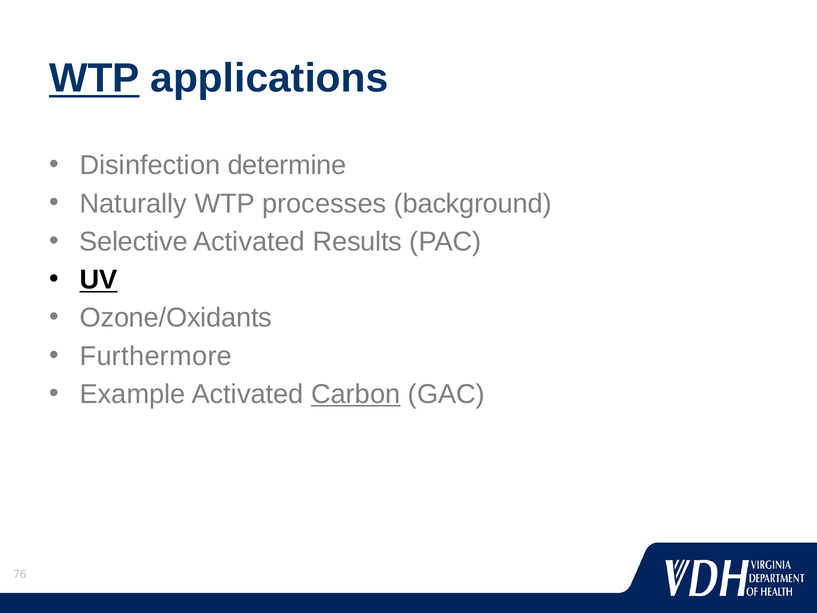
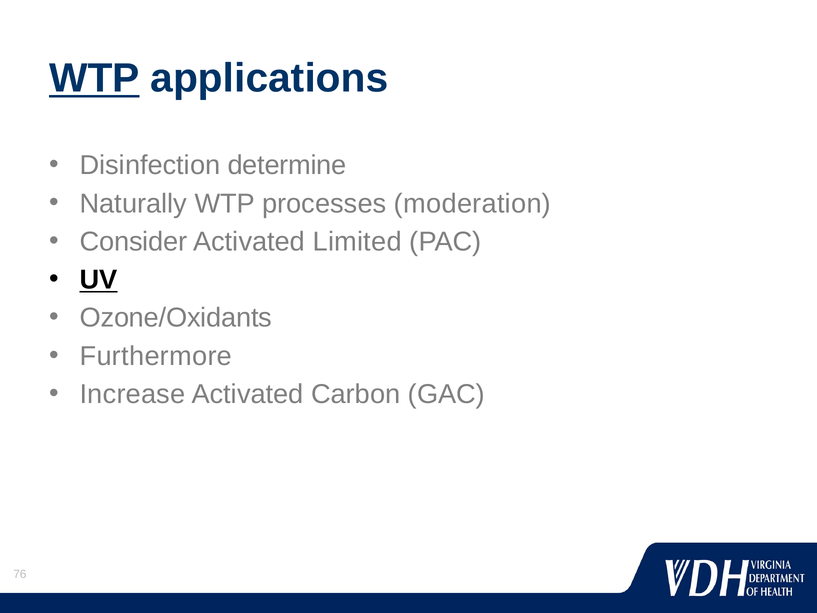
background: background -> moderation (473, 203)
Selective: Selective -> Consider (133, 242)
Results: Results -> Limited (357, 242)
Example: Example -> Increase (133, 394)
Carbon underline: present -> none (356, 394)
